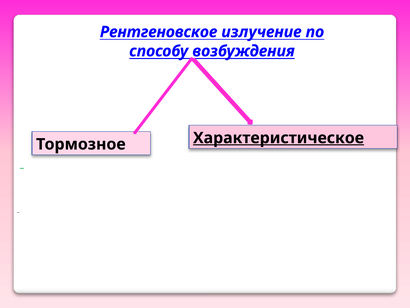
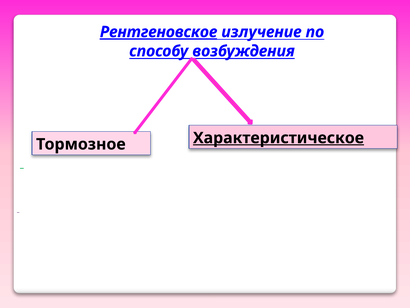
Рентгеновское underline: none -> present (159, 32)
